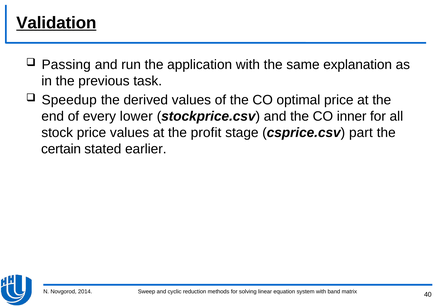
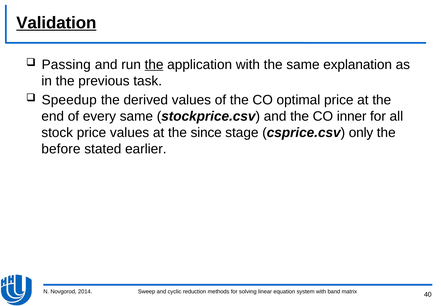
the underline: none -> present (154, 64)
every lower: lower -> same (136, 116)
profit: profit -> since (206, 132)
part: part -> only (361, 132)
certain: certain -> before (61, 149)
